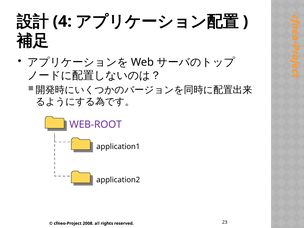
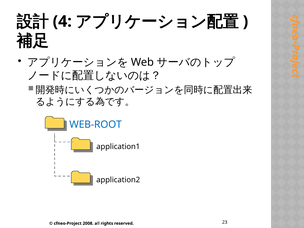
WEB-ROOT colour: purple -> blue (96, 125)
